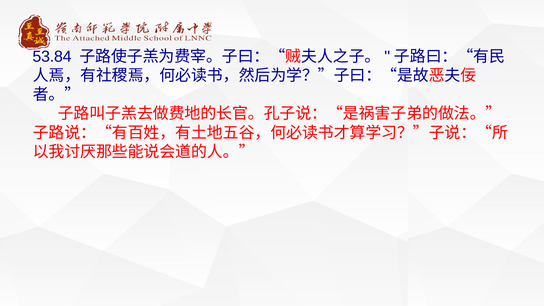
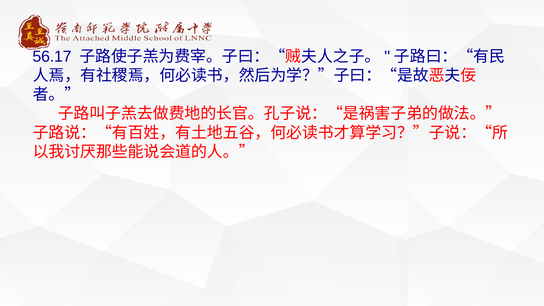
53.84: 53.84 -> 56.17 (52, 57)
